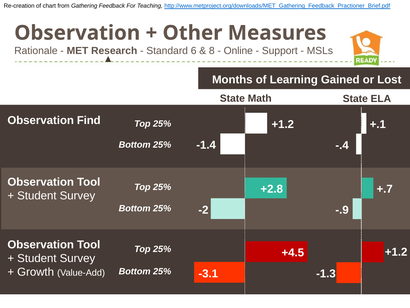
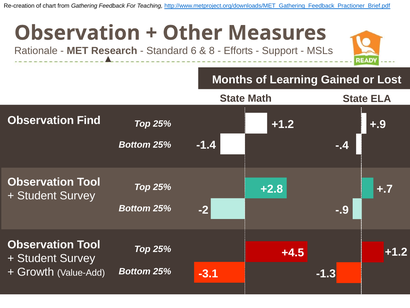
Online: Online -> Efforts (238, 51)
+.1: +.1 -> +.9 (378, 124)
